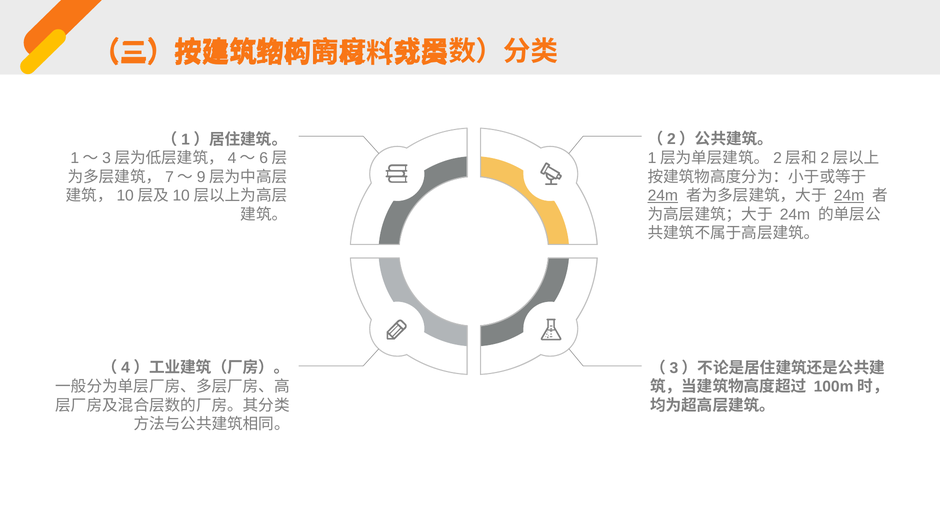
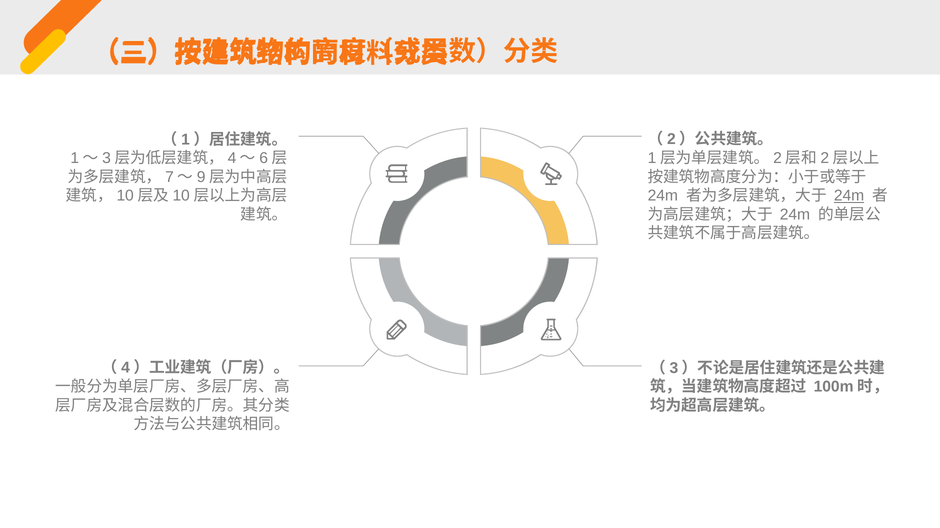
24m underline: present -> none (663, 196)
